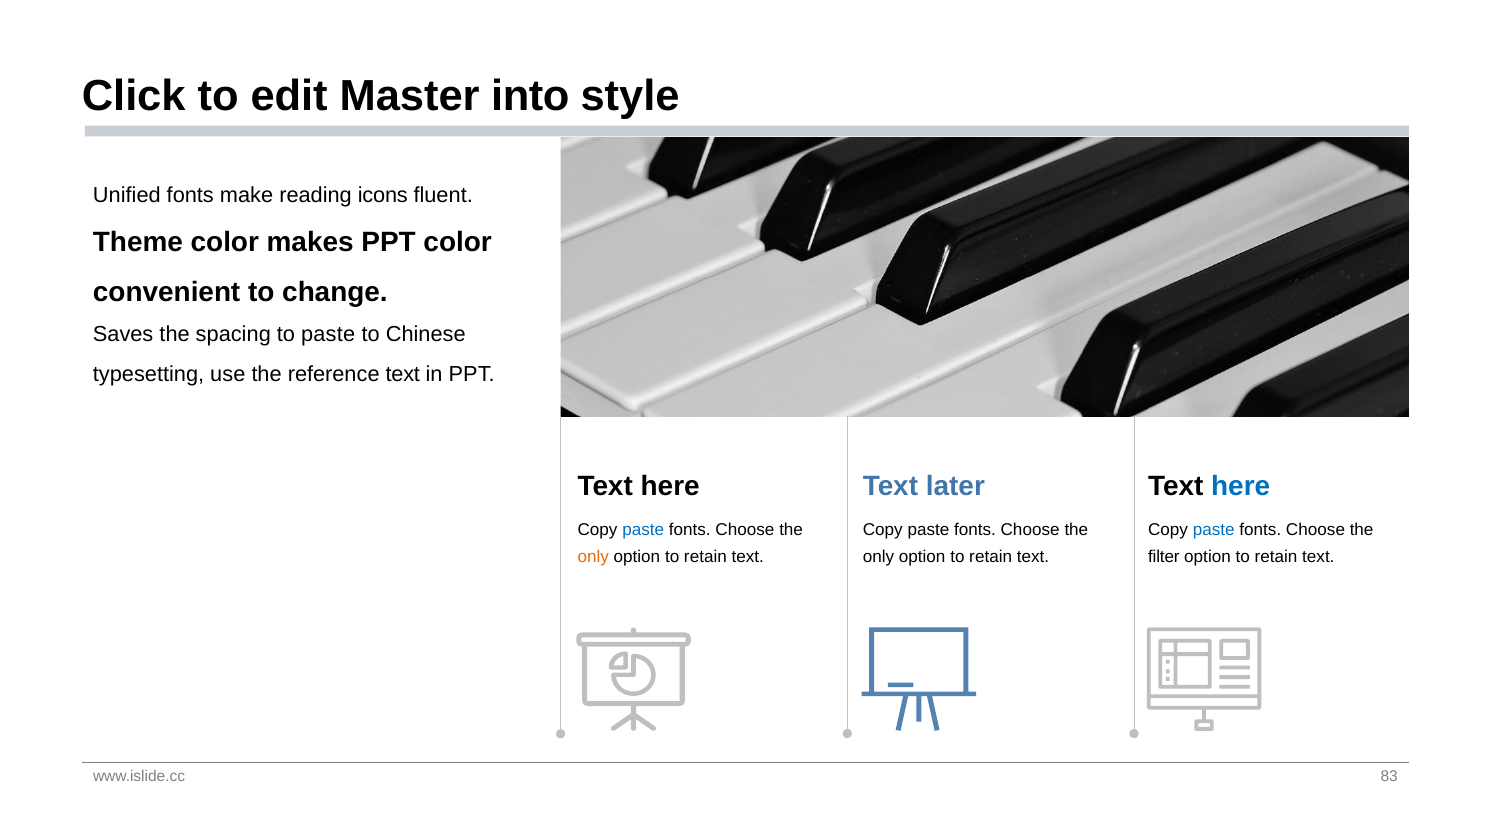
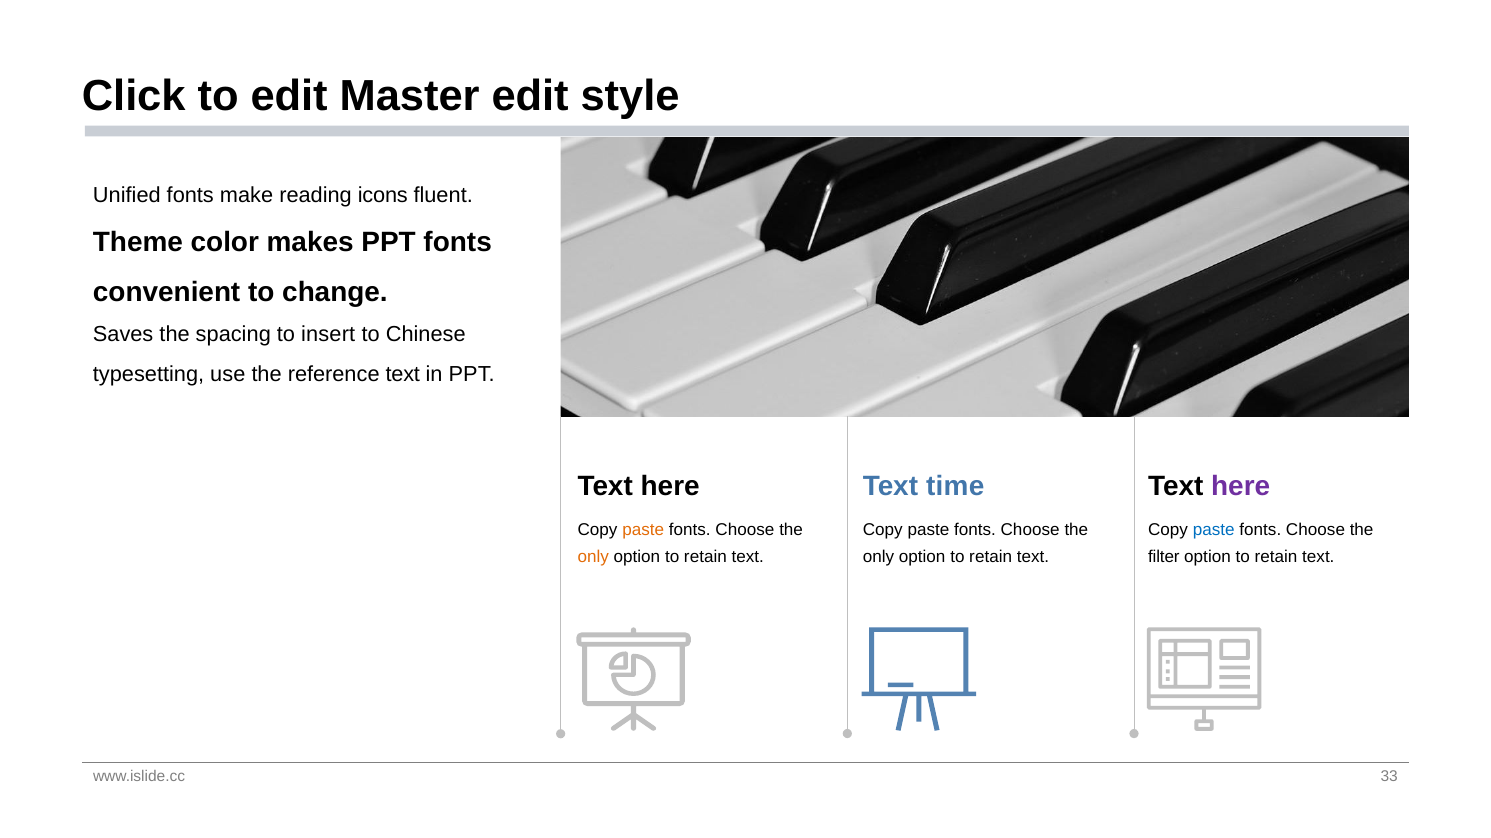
Master into: into -> edit (530, 96)
PPT color: color -> fonts (458, 242)
to paste: paste -> insert (328, 335)
later: later -> time (955, 487)
here colour: blue -> purple (1241, 487)
paste colour: blue -> orange (643, 531)
83: 83 -> 33 (1389, 777)
